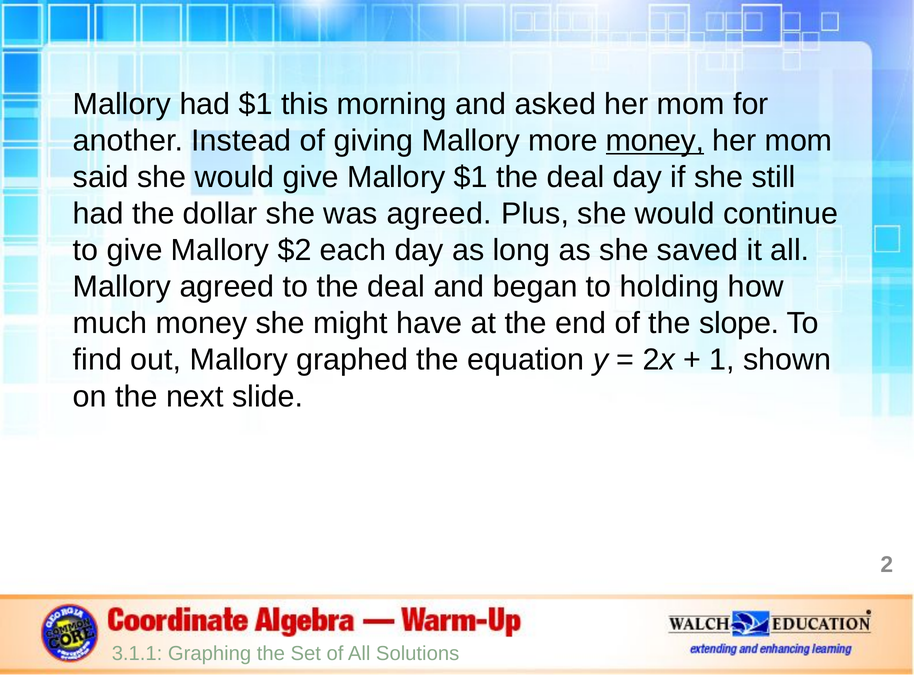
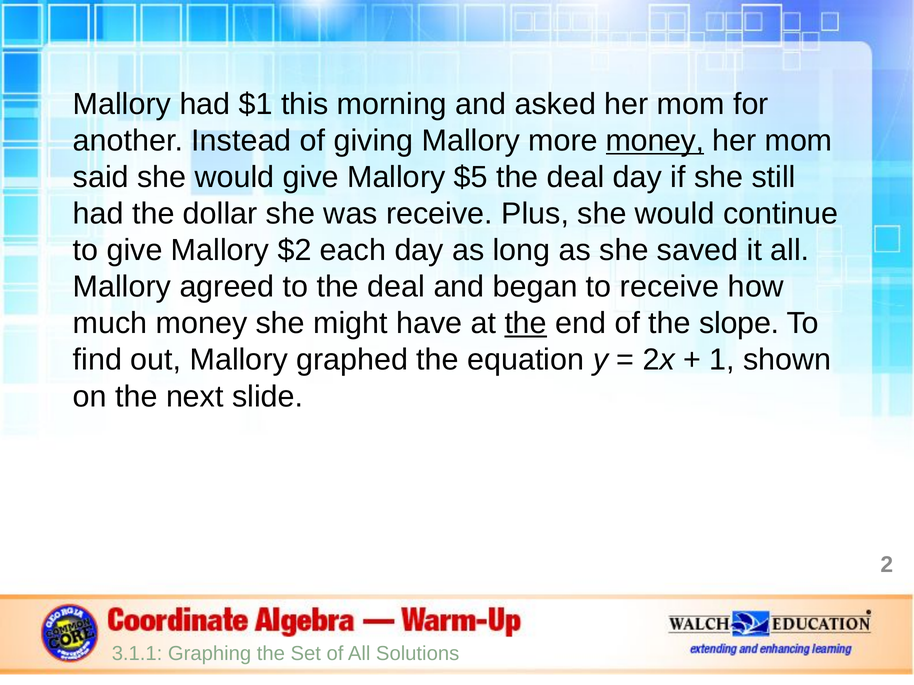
Mallory $1: $1 -> $5 (471, 177)
was agreed: agreed -> receive (439, 214)
to holding: holding -> receive (670, 287)
the underline: none -> present (526, 324)
